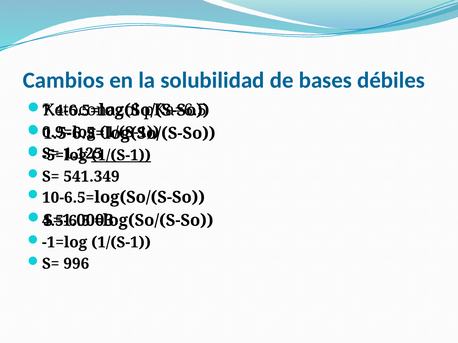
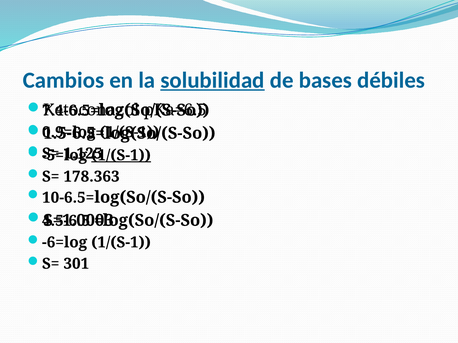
solubilidad underline: none -> present (212, 80)
541.349: 541.349 -> 178.363 (91, 177)
-1=log: -1=log -> -6=log (65, 243)
996: 996 -> 301 (76, 264)
